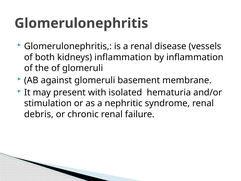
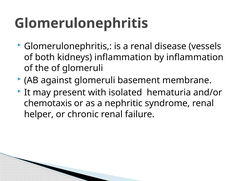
stimulation: stimulation -> chemotaxis (48, 103)
debris: debris -> helper (39, 114)
